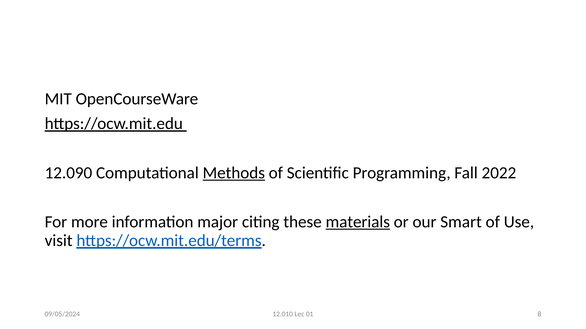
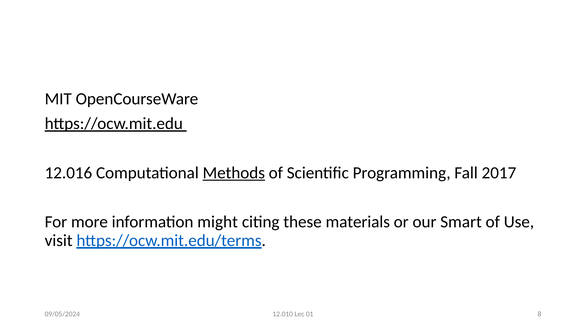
12.090: 12.090 -> 12.016 (68, 173)
2022: 2022 -> 2017 (499, 173)
major: major -> might (218, 222)
materials underline: present -> none (358, 222)
